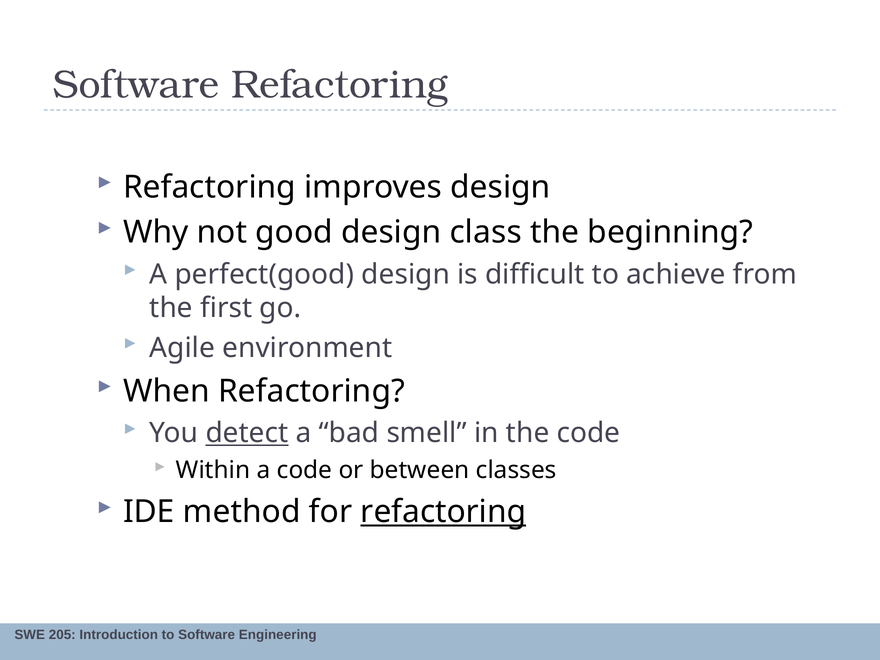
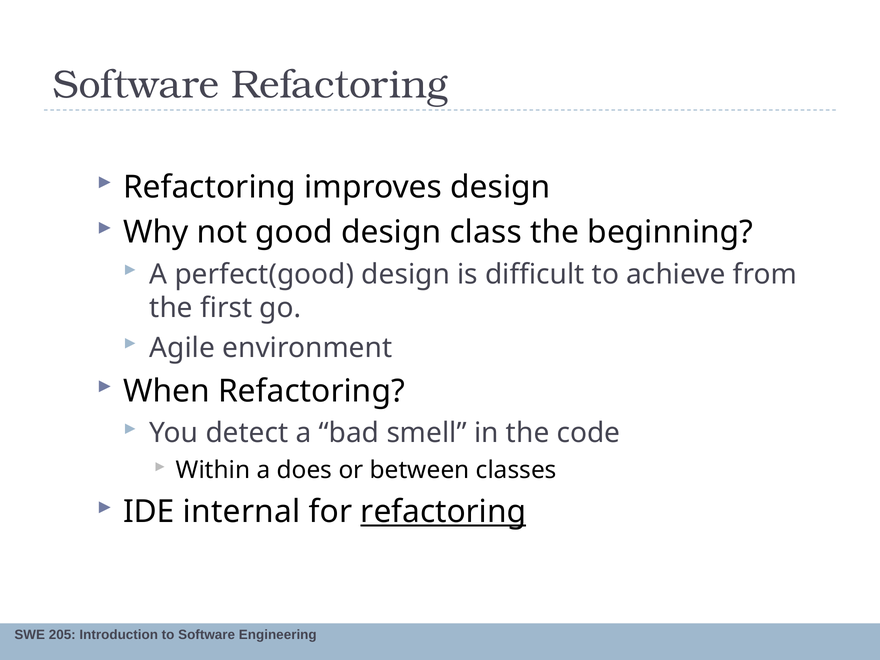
detect underline: present -> none (247, 433)
a code: code -> does (305, 470)
method: method -> internal (242, 512)
